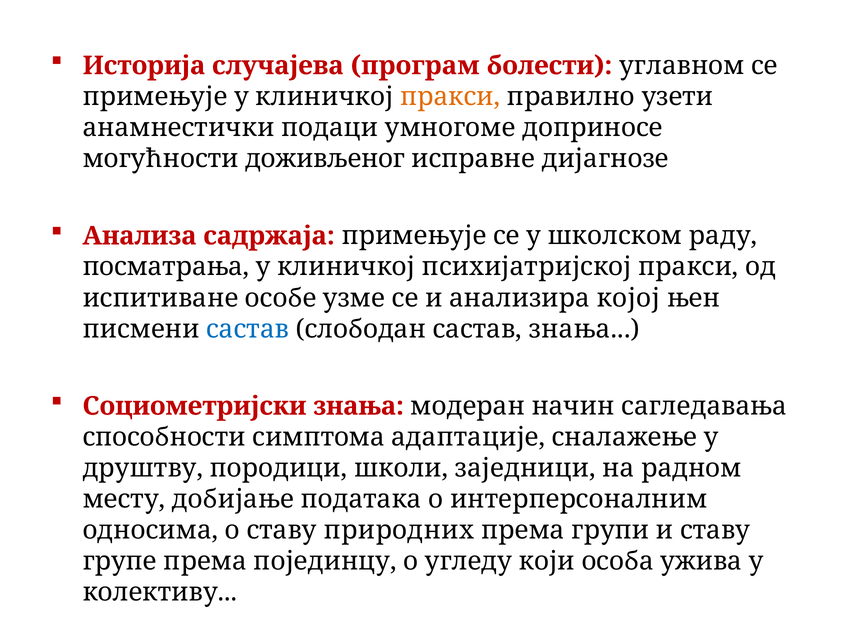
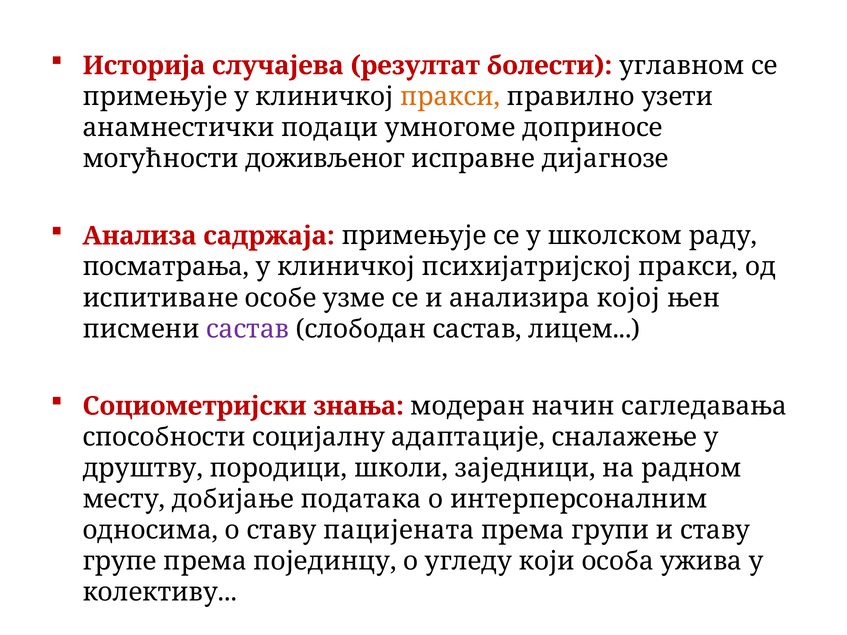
програм: програм -> резултат (415, 66)
састав colour: blue -> purple (248, 329)
састав знања: знања -> лицем (584, 329)
симптома: симптома -> социјалну (319, 437)
природних: природних -> пацијената (399, 530)
